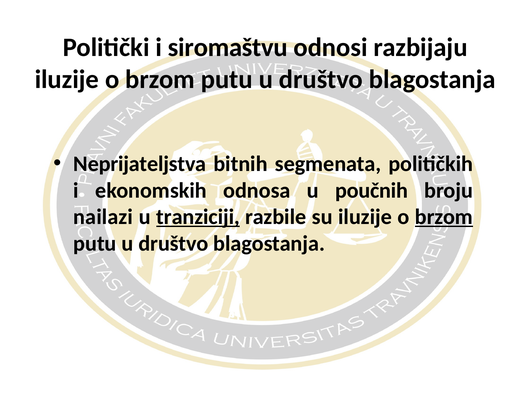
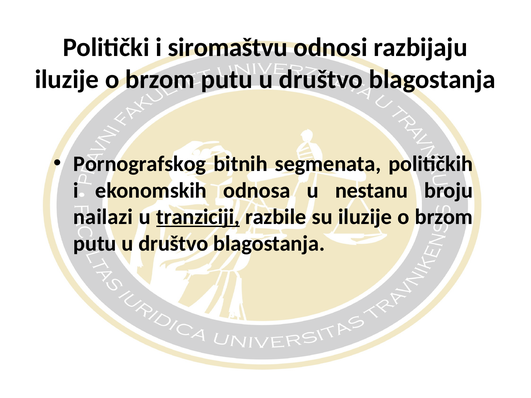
Neprijateljstva: Neprijateljstva -> Pornografskog (140, 164)
poučnih: poučnih -> nestanu (372, 191)
brzom underline: present -> none (444, 217)
